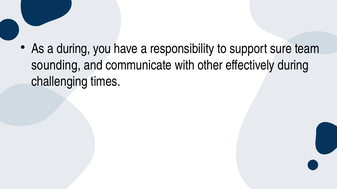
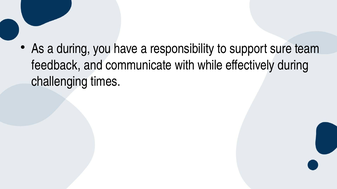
sounding: sounding -> feedback (56, 65)
other: other -> while (210, 65)
